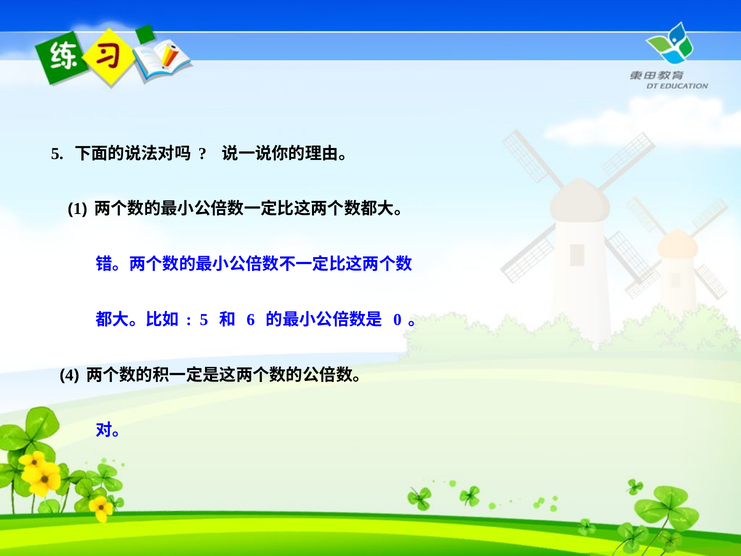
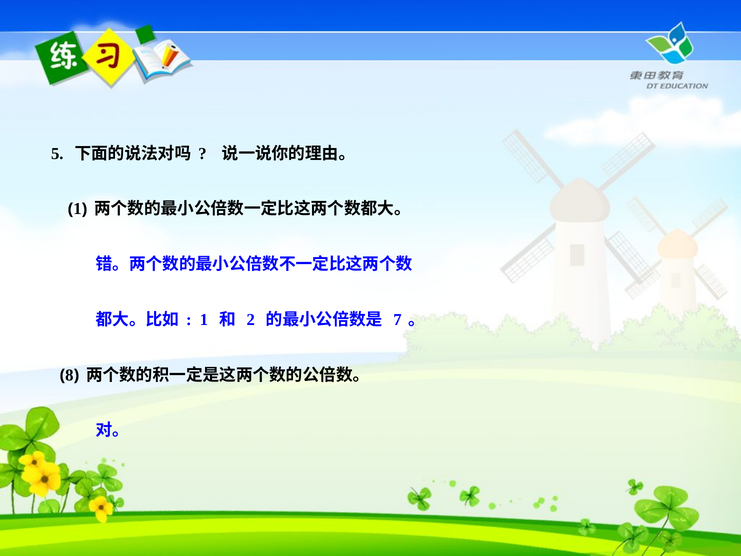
5: 5 -> 1 (204, 320)
6: 6 -> 2 (251, 320)
0: 0 -> 7 (397, 320)
4: 4 -> 8 (69, 375)
